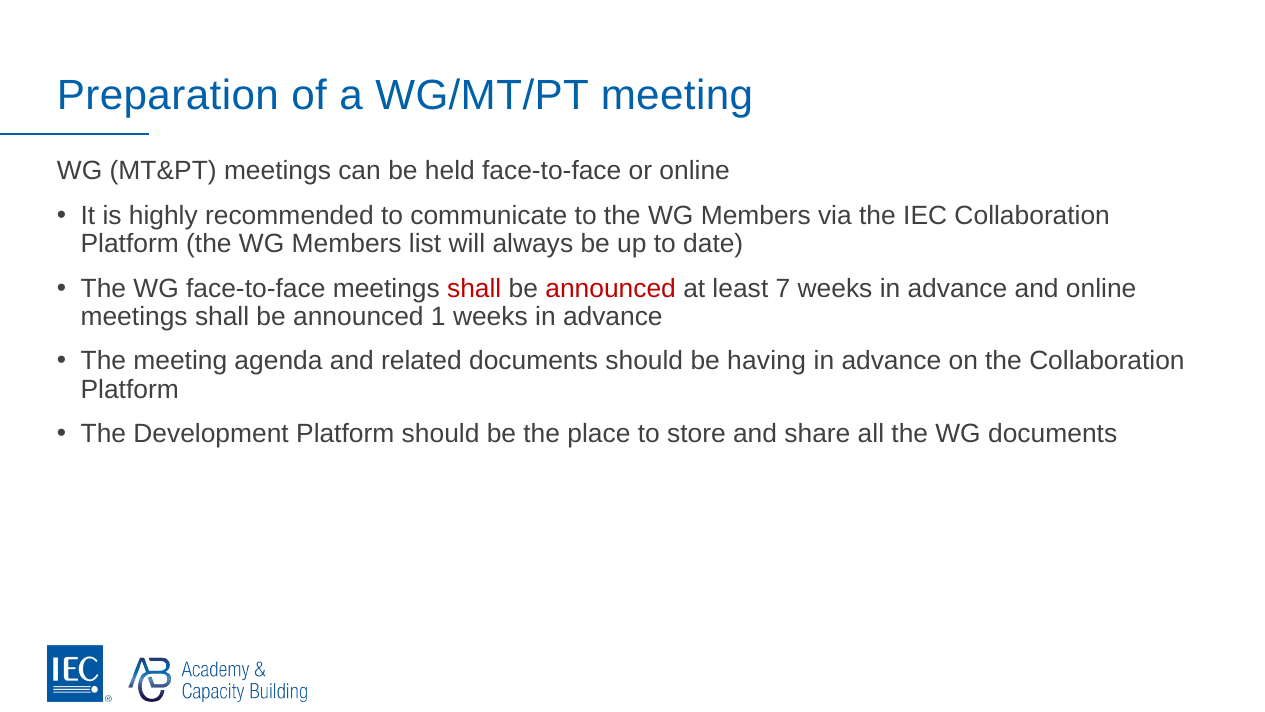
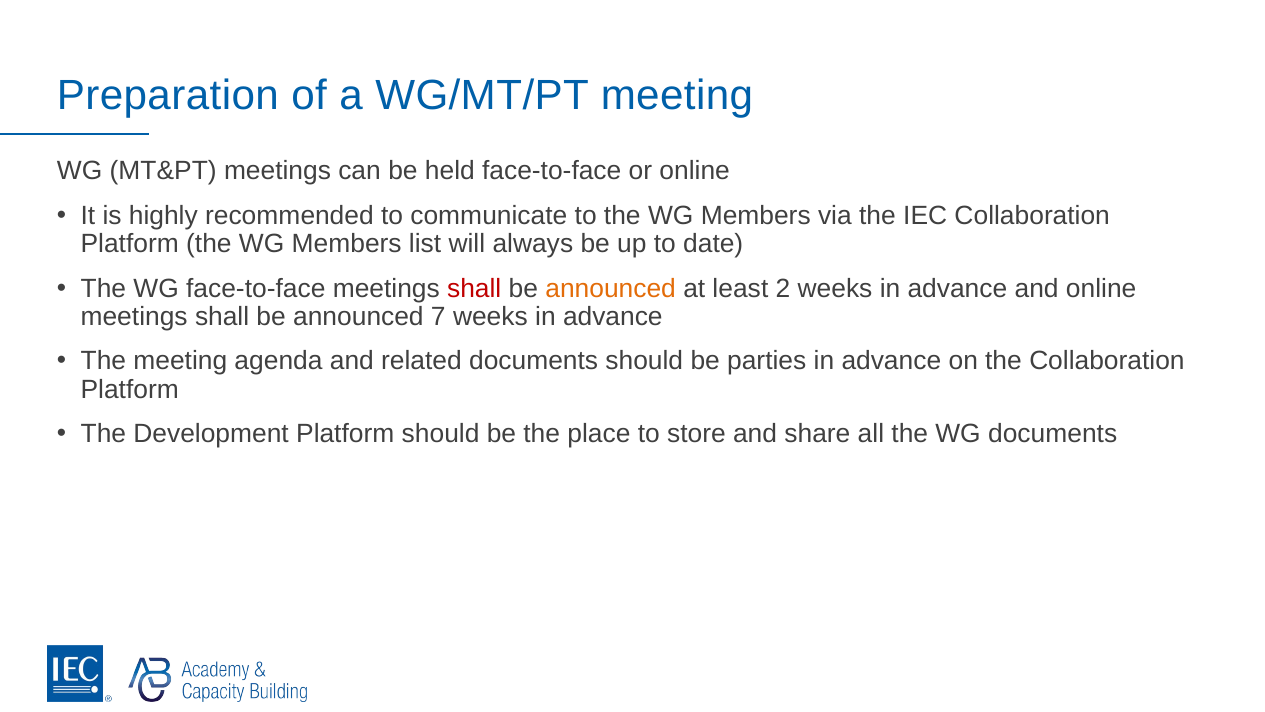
announced colour: red -> orange (611, 288)
7: 7 -> 2 (783, 288)
1: 1 -> 7 (438, 317)
having: having -> parties (767, 361)
